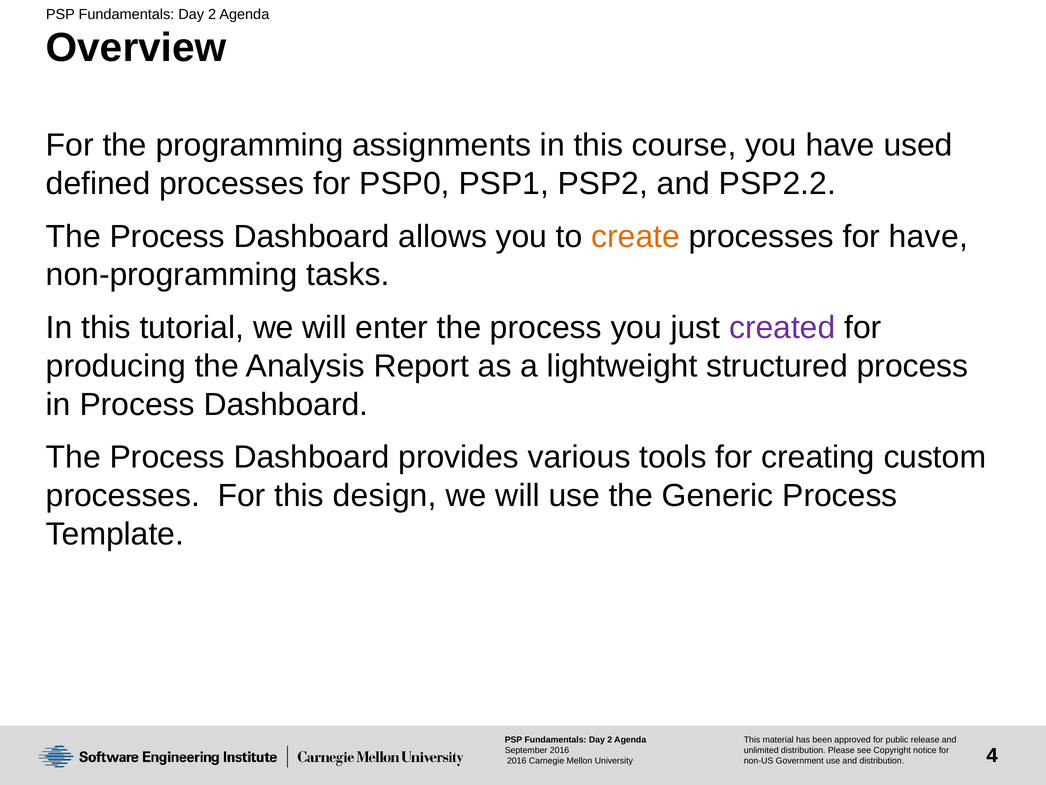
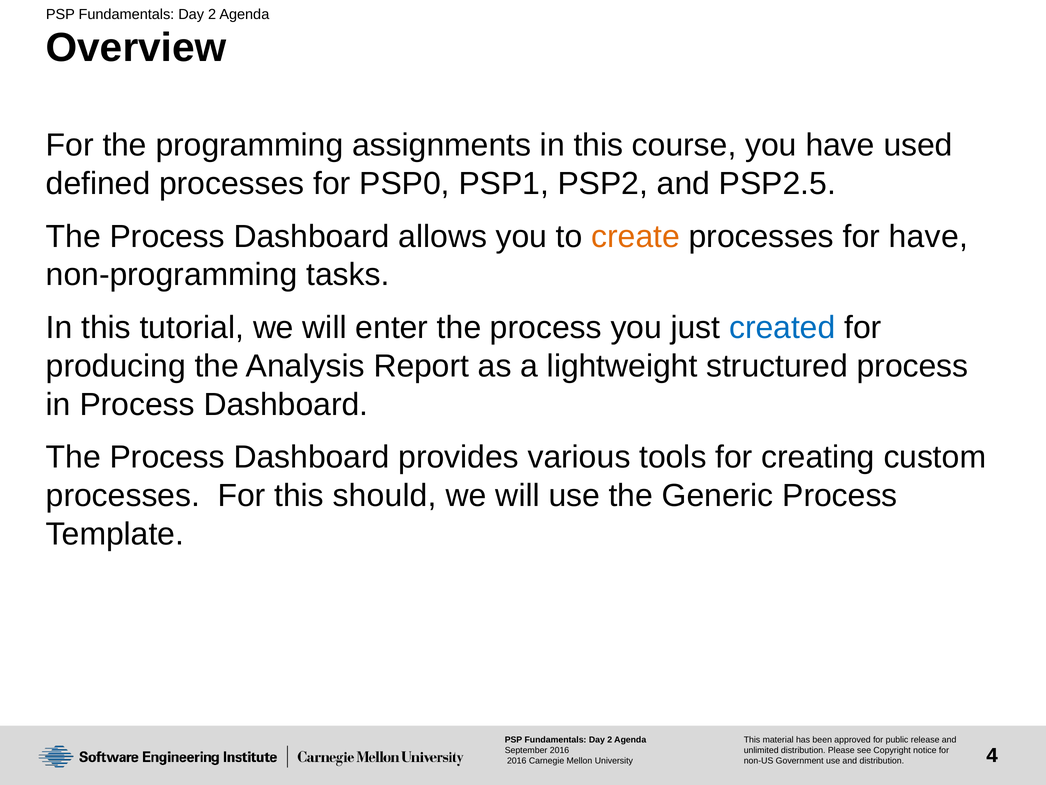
PSP2.2: PSP2.2 -> PSP2.5 (777, 184)
created colour: purple -> blue (782, 328)
design: design -> should (385, 495)
